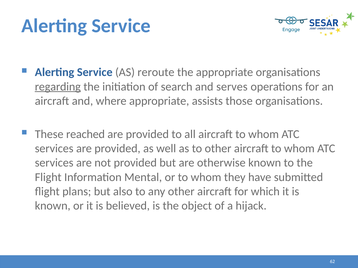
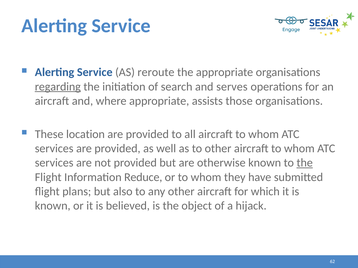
reached: reached -> location (85, 134)
the underline: none -> present (305, 163)
Mental: Mental -> Reduce (143, 177)
